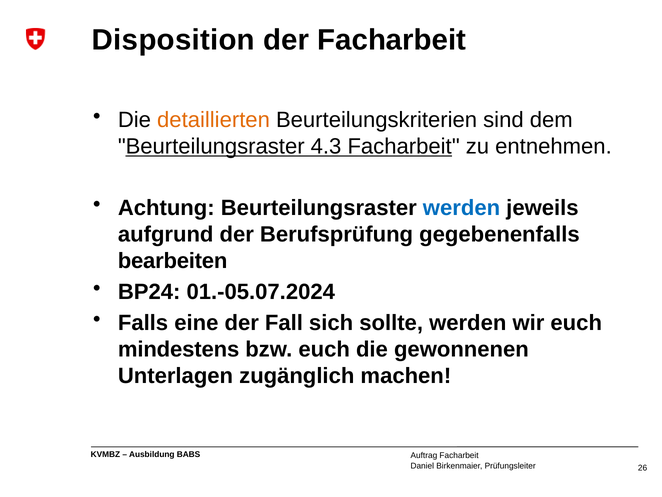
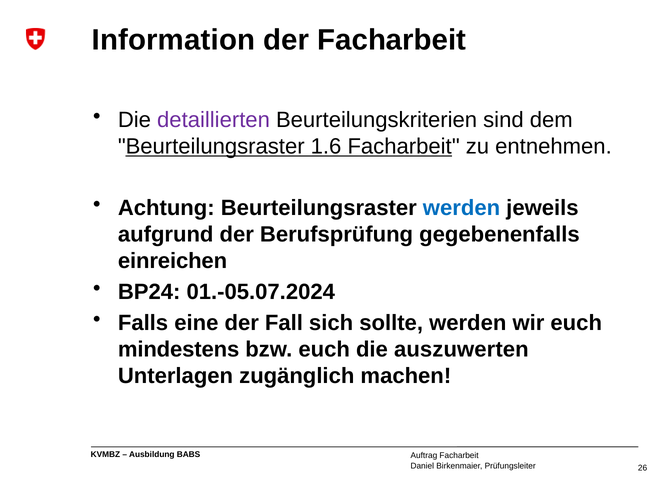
Disposition: Disposition -> Information (173, 40)
detaillierten colour: orange -> purple (214, 120)
4.3: 4.3 -> 1.6 (326, 146)
bearbeiten: bearbeiten -> einreichen (173, 261)
gewonnenen: gewonnenen -> auszuwerten (461, 349)
